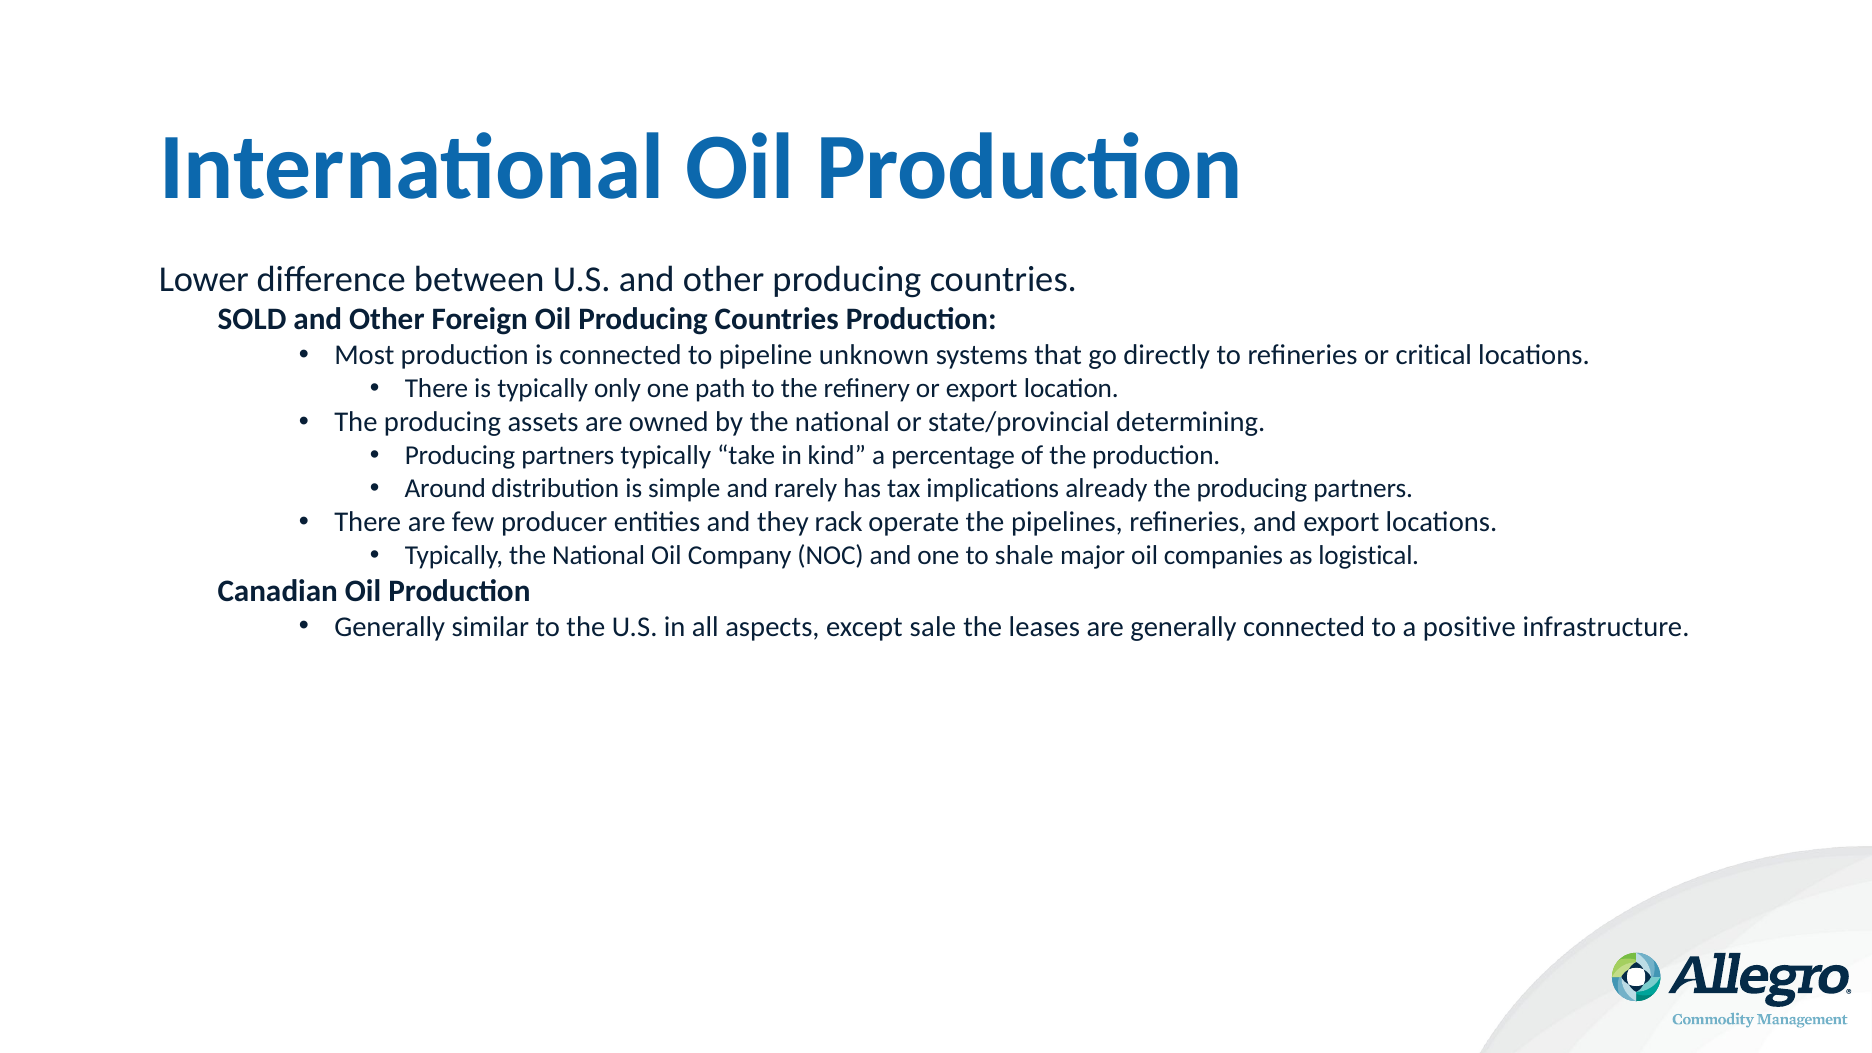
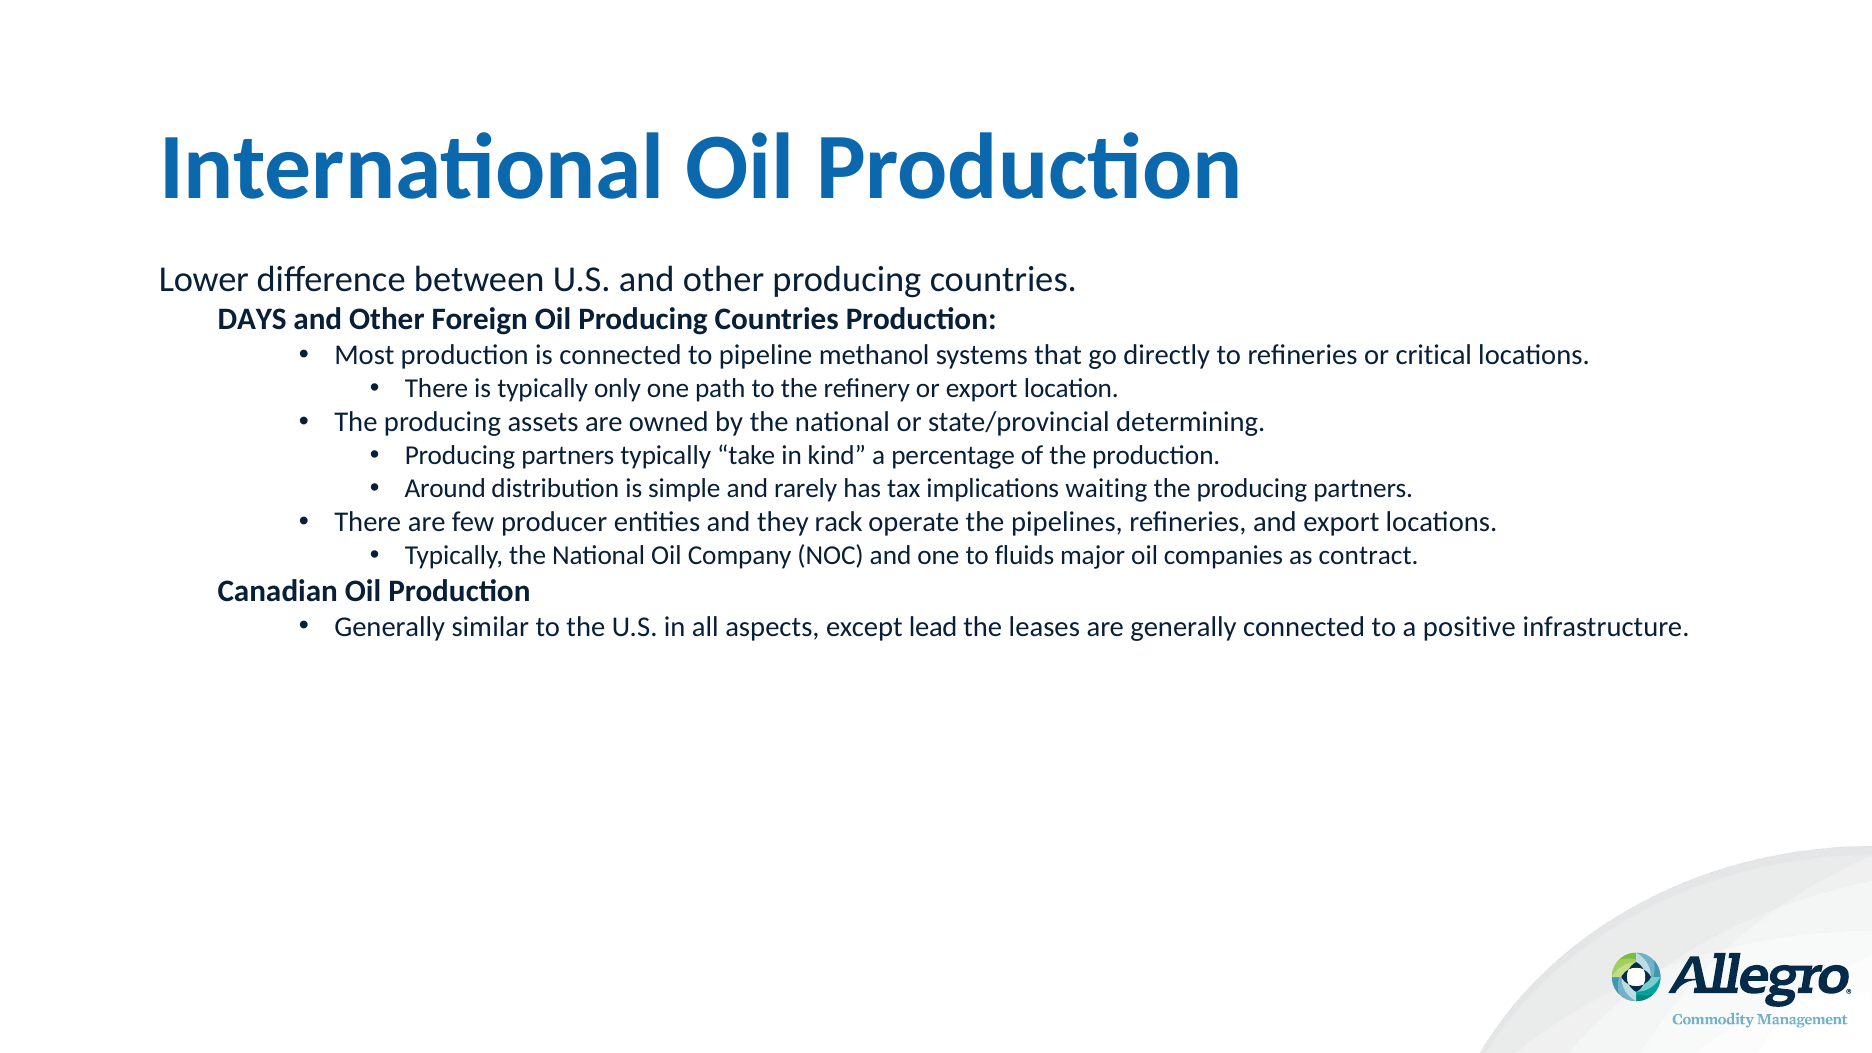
SOLD: SOLD -> DAYS (252, 320)
unknown: unknown -> methanol (874, 355)
already: already -> waiting (1106, 489)
shale: shale -> fluids (1025, 556)
logistical: logistical -> contract (1369, 556)
sale: sale -> lead (933, 627)
